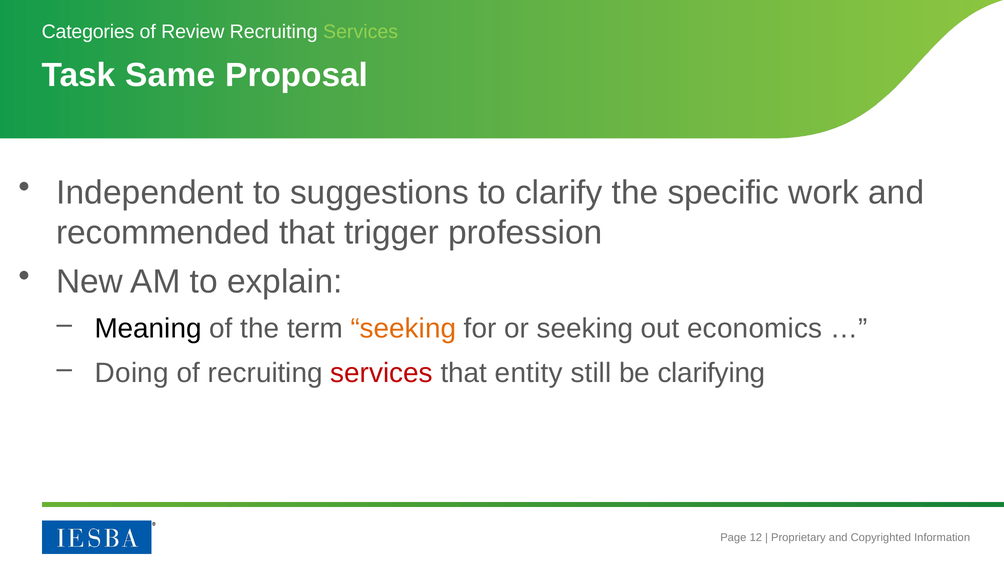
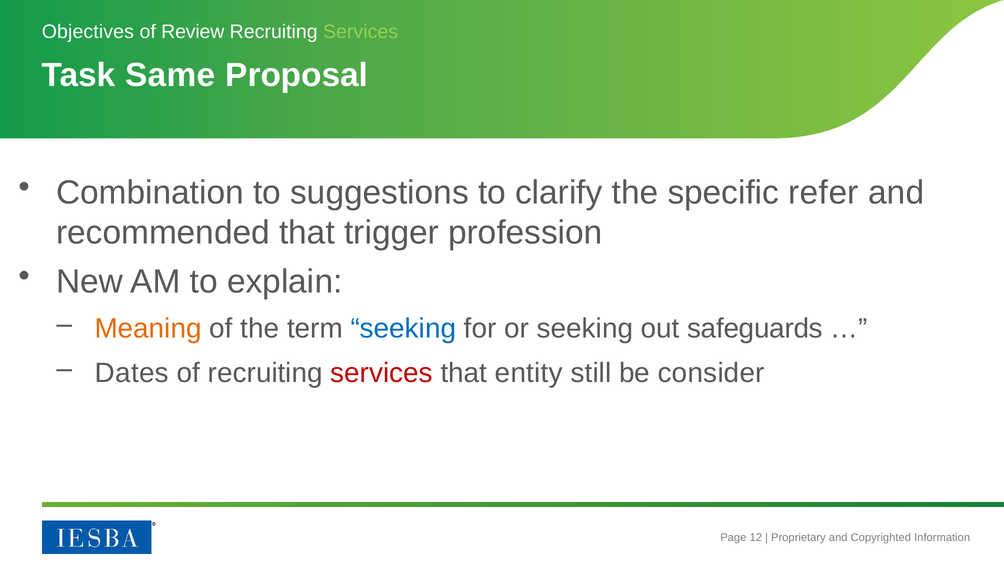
Categories: Categories -> Objectives (88, 32)
Independent: Independent -> Combination (150, 193)
work: work -> refer (824, 193)
Meaning colour: black -> orange (148, 329)
seeking colour: orange -> blue (403, 329)
economics: economics -> safeguards (755, 329)
Doing: Doing -> Dates (132, 373)
clarifying: clarifying -> consider (711, 373)
